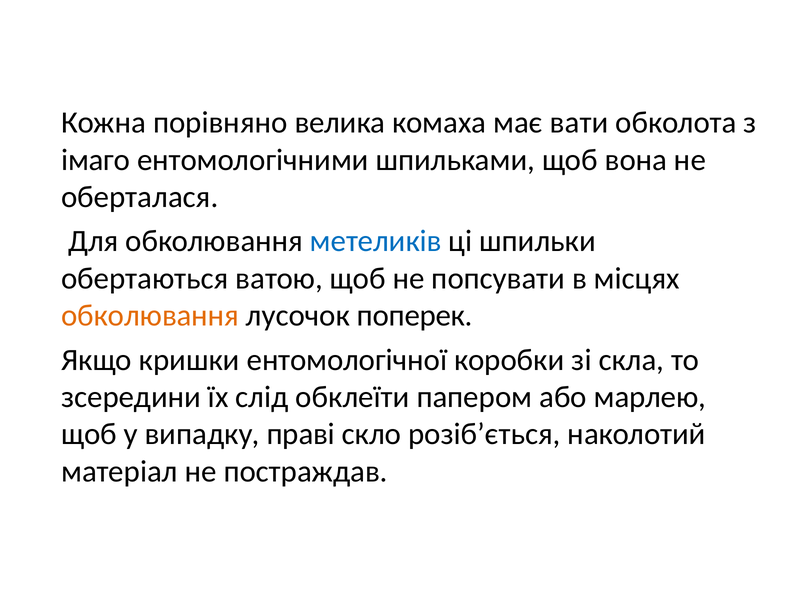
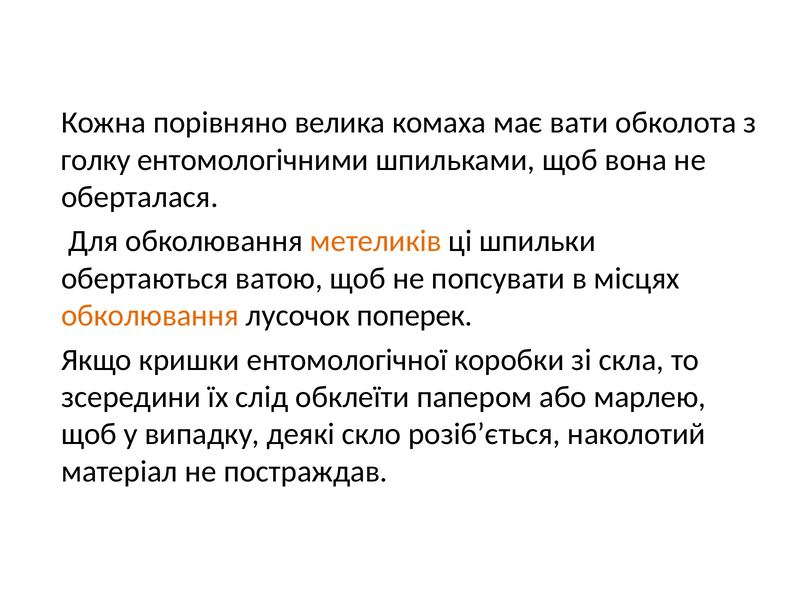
імаго: імаго -> голку (96, 160)
метеликів colour: blue -> orange (376, 241)
праві: праві -> деякі (301, 434)
